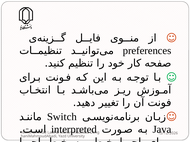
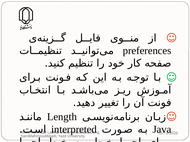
Switch: Switch -> Length (62, 117)
